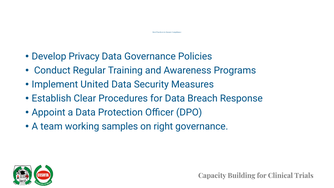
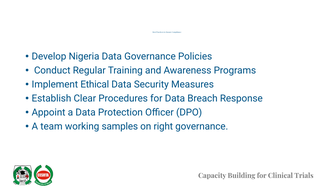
Privacy: Privacy -> Nigeria (84, 56)
United: United -> Ethical (95, 84)
